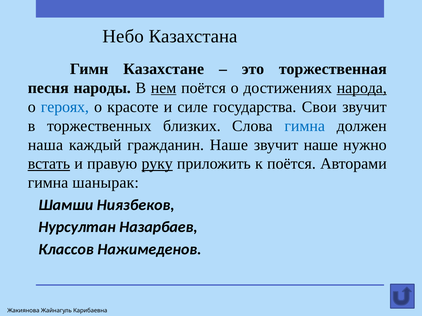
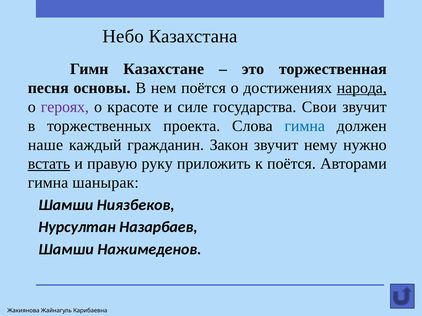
народы: народы -> основы (102, 88)
нем underline: present -> none (164, 88)
героях colour: blue -> purple (65, 107)
близких: близких -> проекта (192, 126)
наша: наша -> наше (45, 145)
гражданин Наше: Наше -> Закон (229, 145)
звучит наше: наше -> нему (321, 145)
руку underline: present -> none (157, 164)
Классов: Классов -> Шамши (66, 250)
